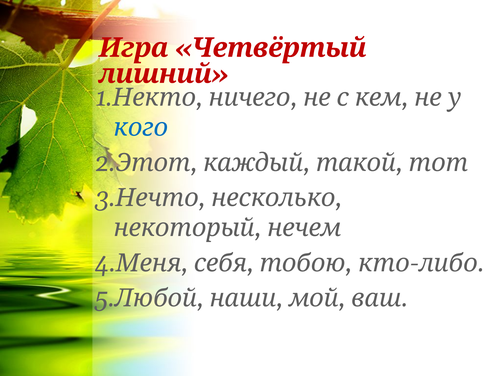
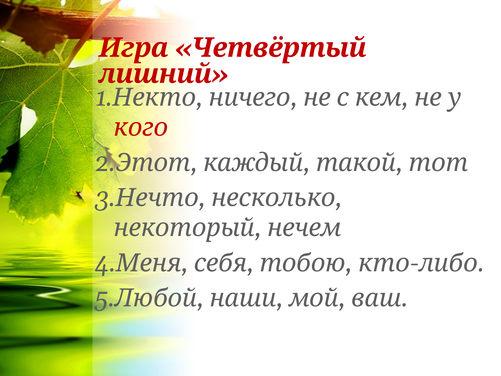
кого colour: blue -> red (141, 128)
